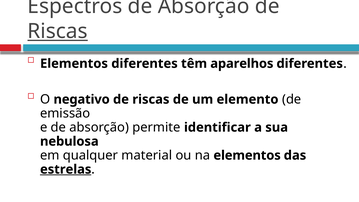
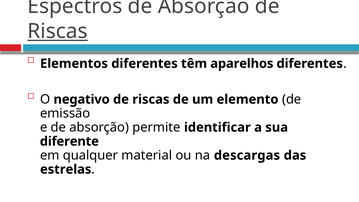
nebulosa: nebulosa -> diferente (69, 141)
na elementos: elementos -> descargas (247, 155)
estrelas underline: present -> none (66, 169)
